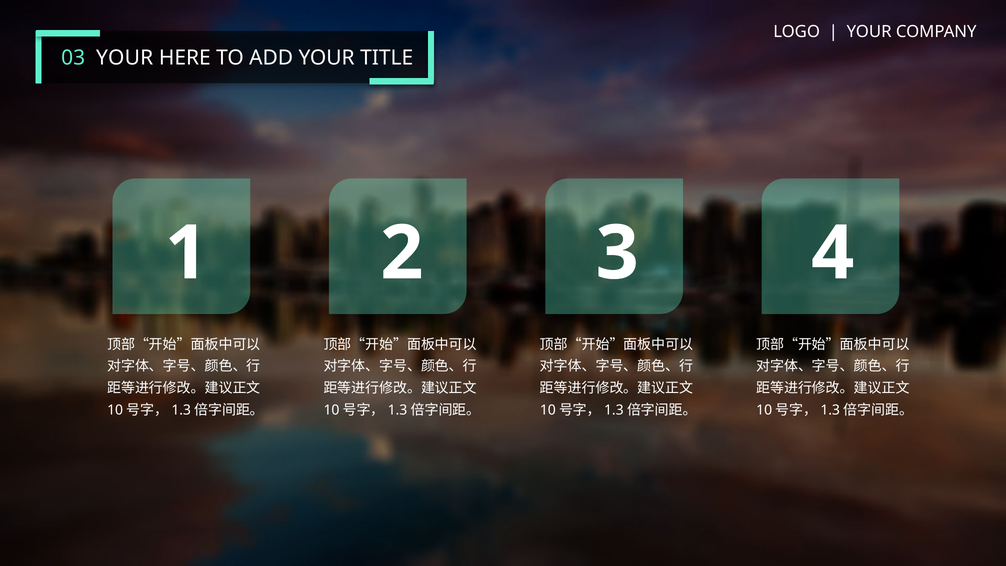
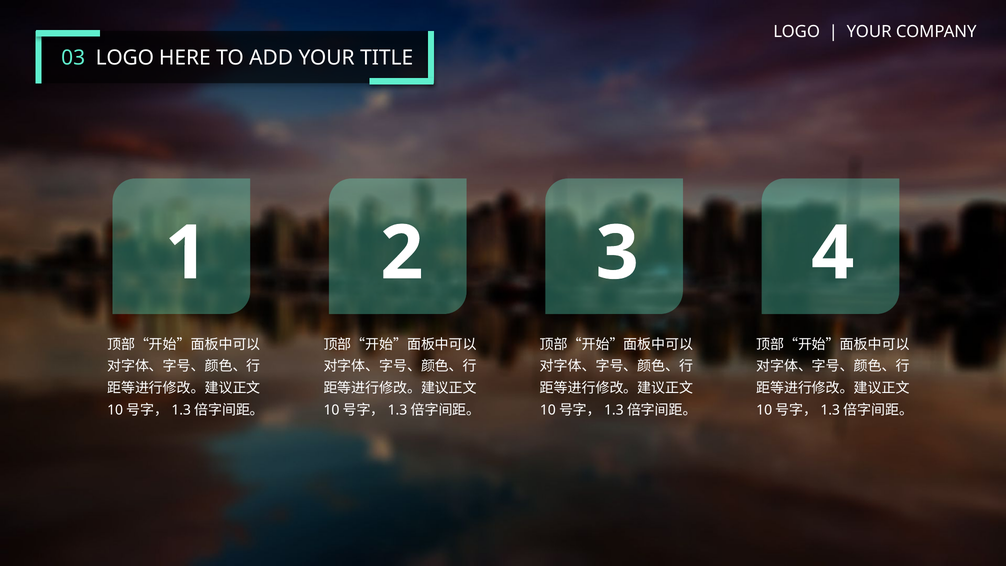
03 YOUR: YOUR -> LOGO (125, 58)
